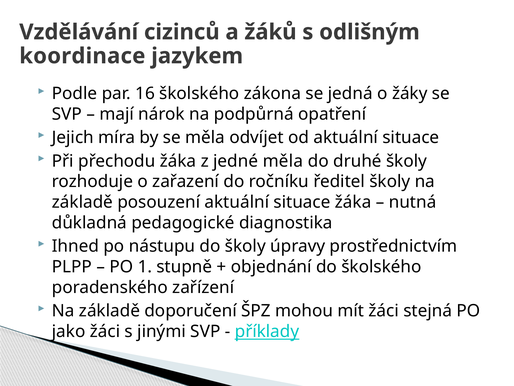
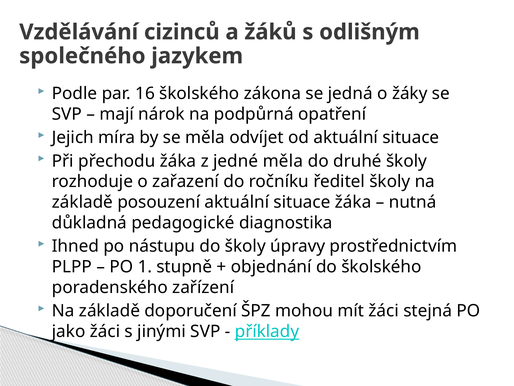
koordinace: koordinace -> společného (82, 56)
